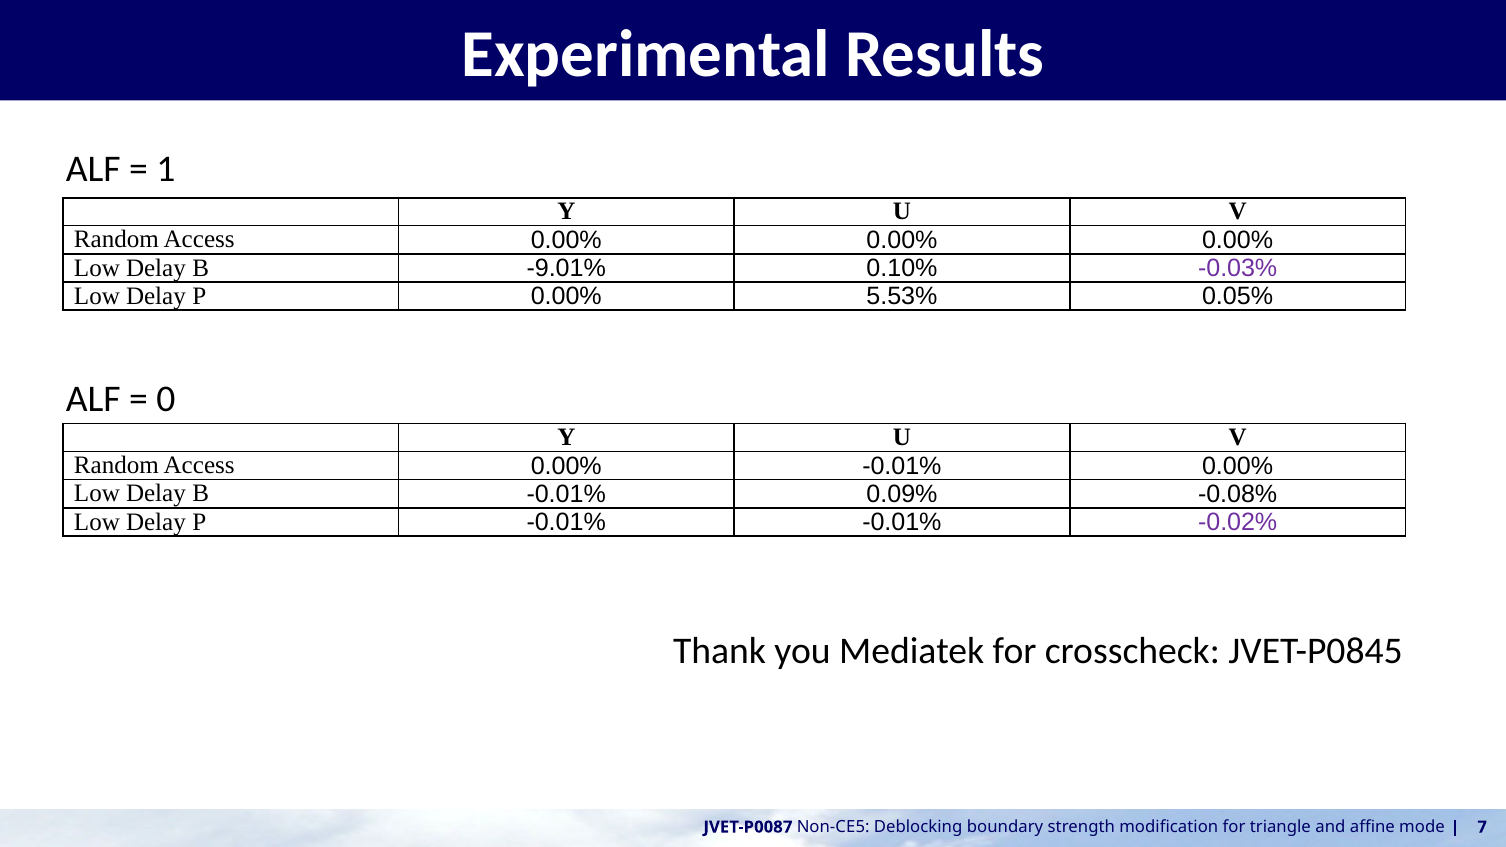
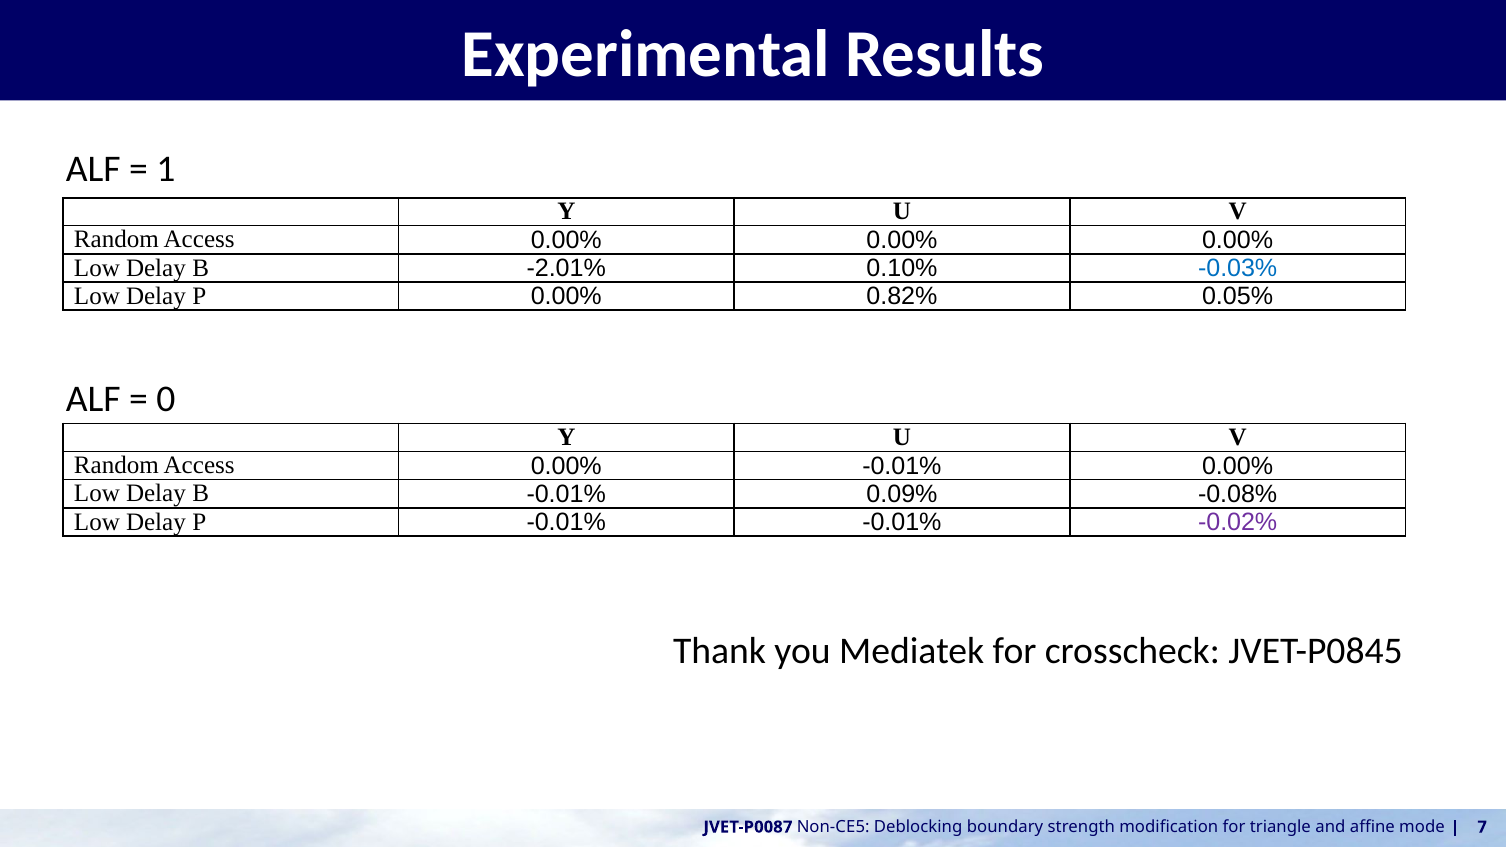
-9.01%: -9.01% -> -2.01% (566, 268)
-0.03% colour: purple -> blue (1238, 268)
5.53%: 5.53% -> 0.82% (902, 296)
